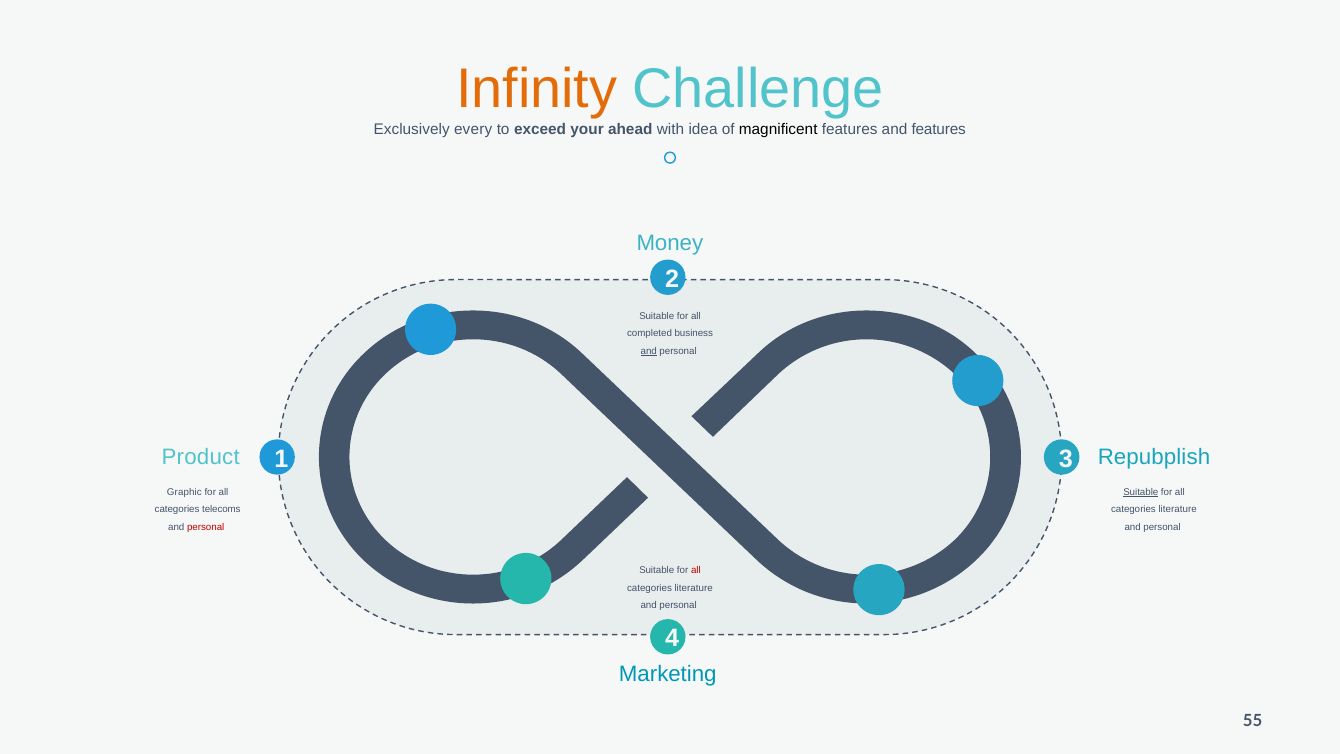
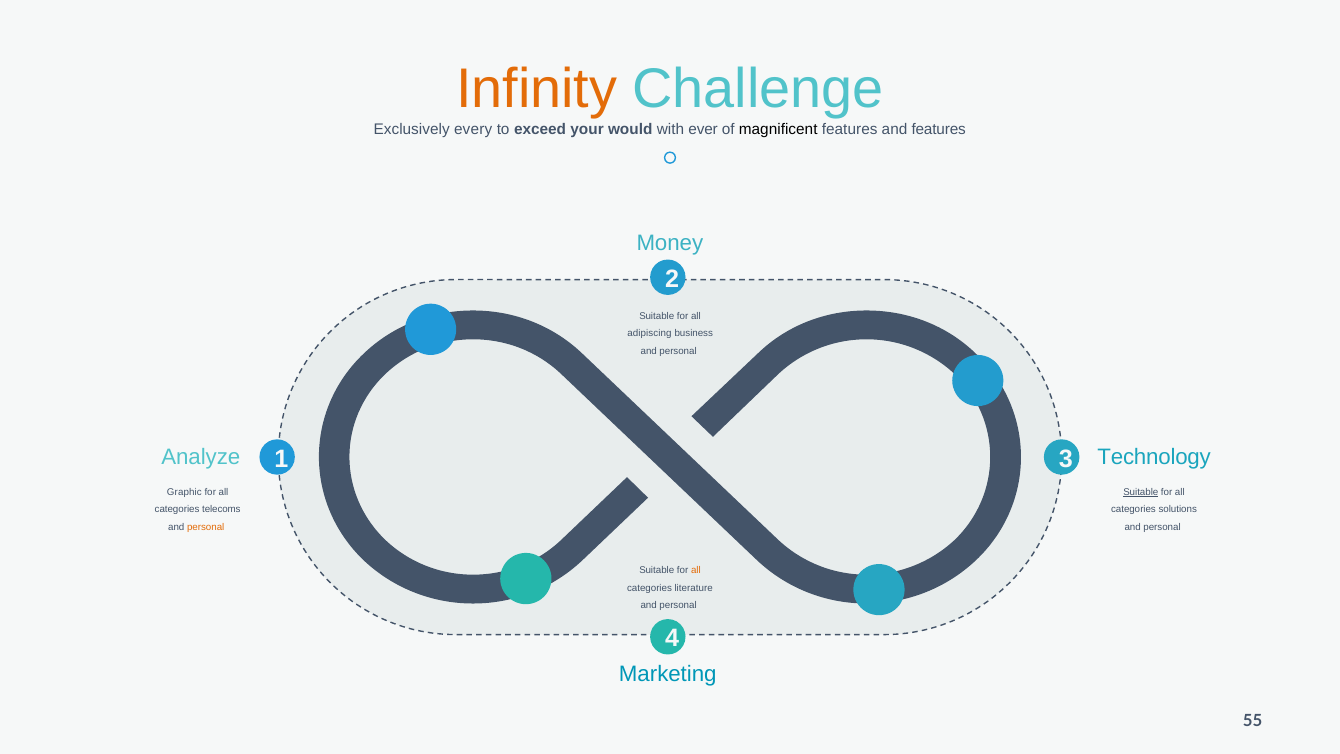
ahead: ahead -> would (630, 129)
idea: idea -> ever (703, 129)
completed: completed -> adipiscing (649, 334)
and underline: present -> none (649, 351)
Product: Product -> Analyze (201, 457)
Repubplish: Repubplish -> Technology (1154, 457)
literature: literature -> solutions (1178, 509)
personal colour: red -> orange (206, 527)
all colour: red -> orange (696, 570)
